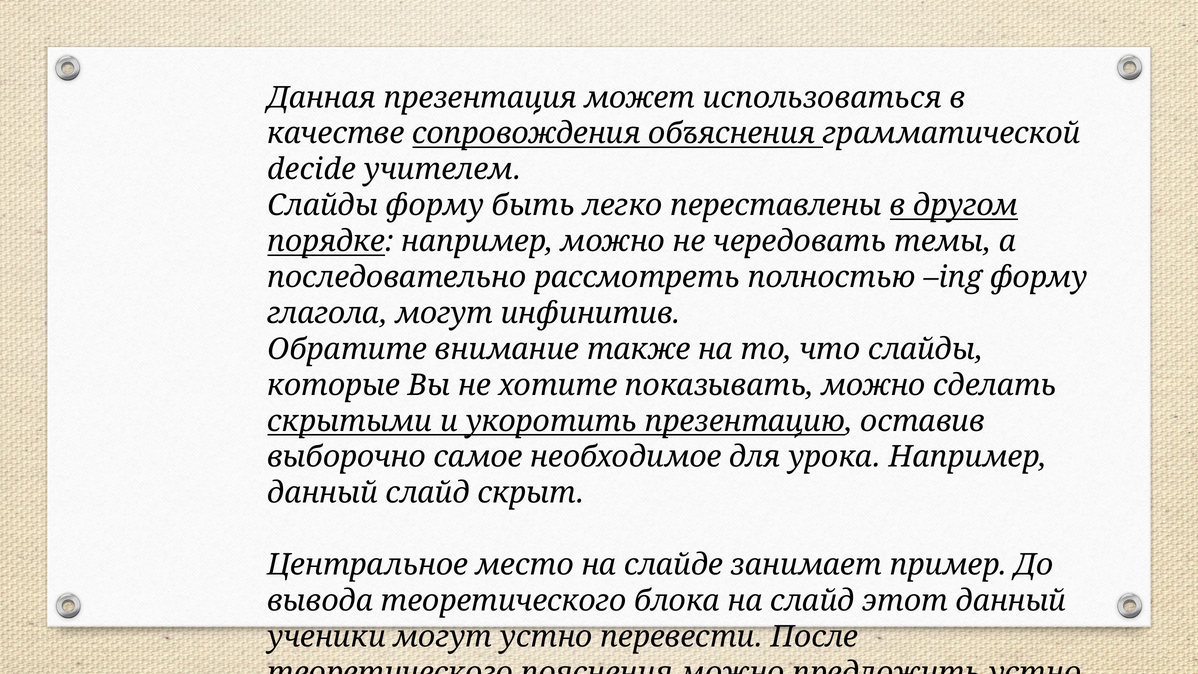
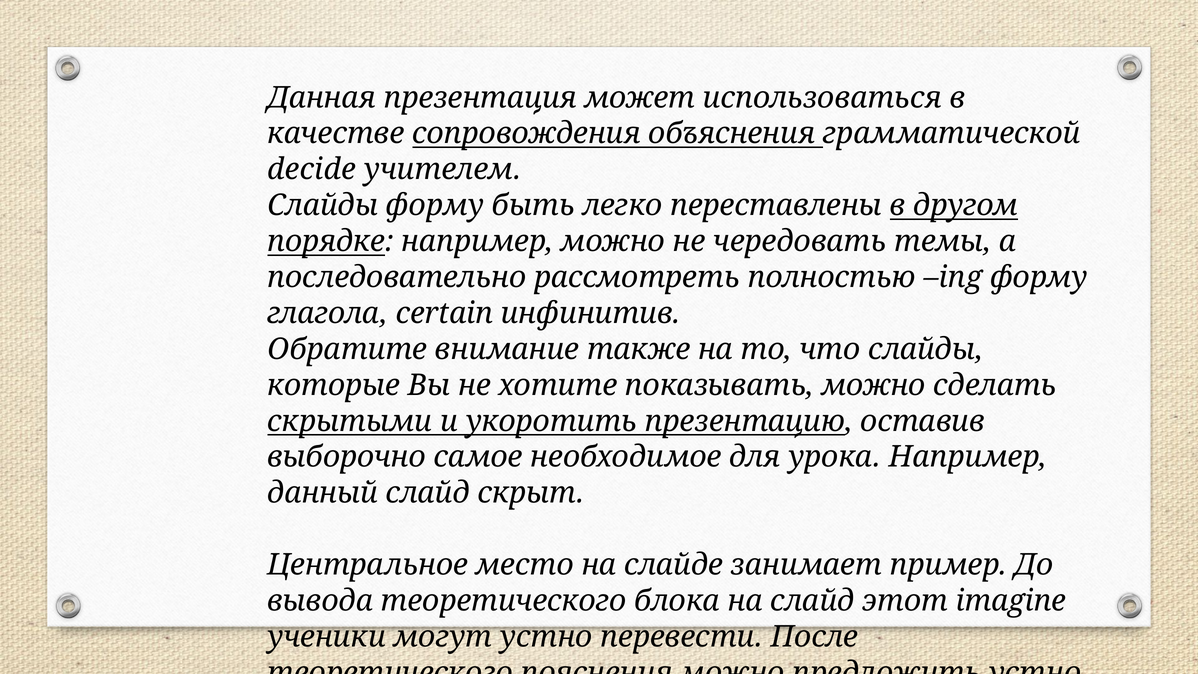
глагола могут: могут -> certain (444, 313)
этот данный: данный -> imagine (1011, 601)
